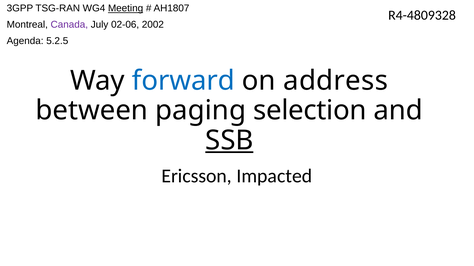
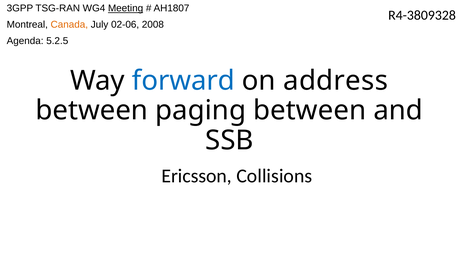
R4-4809328: R4-4809328 -> R4-3809328 (422, 15)
Canada colour: purple -> orange (69, 25)
2002: 2002 -> 2008 (153, 25)
paging selection: selection -> between (310, 111)
SSB underline: present -> none (229, 141)
Impacted: Impacted -> Collisions (274, 177)
